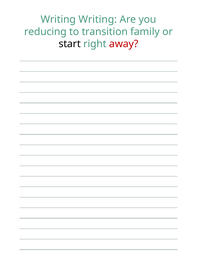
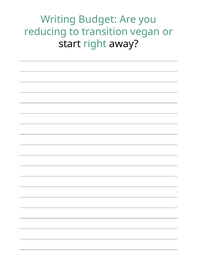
Writing Writing: Writing -> Budget (98, 19)
family: family -> vegan (145, 32)
away colour: red -> black (124, 44)
